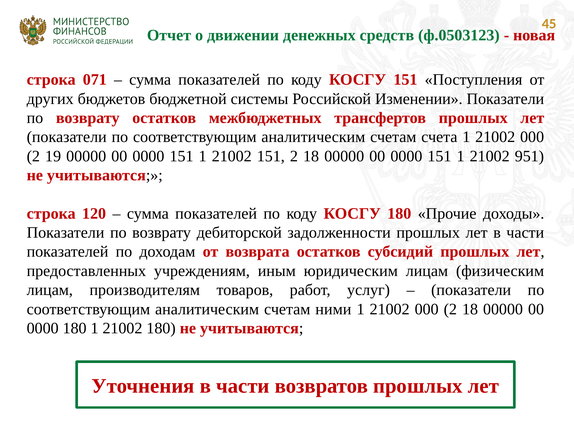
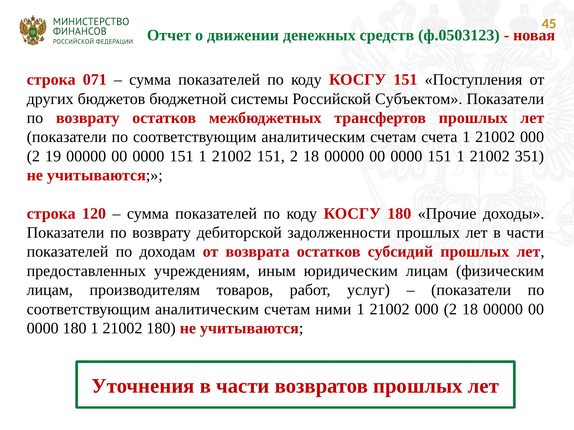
Изменении: Изменении -> Субъектом (419, 99)
951: 951 -> 351 (529, 156)
